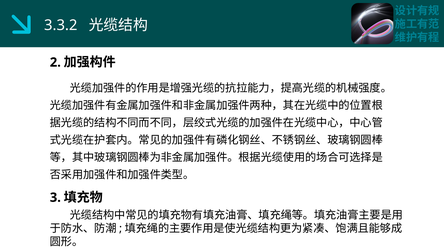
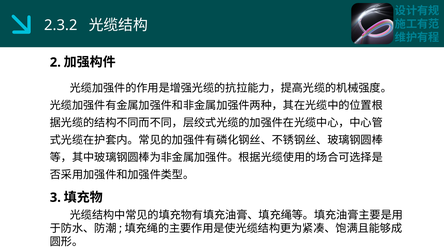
3.3.2: 3.3.2 -> 2.3.2 (61, 25)
